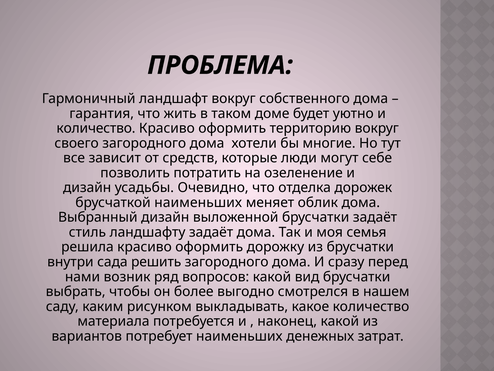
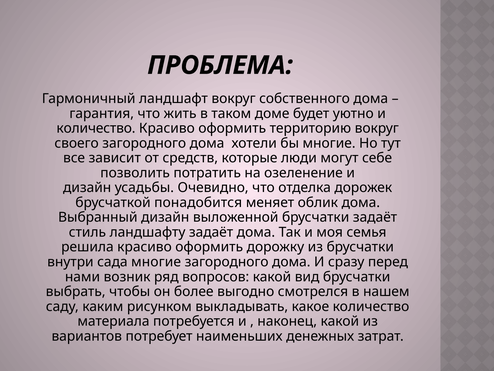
брусчаткой наименьших: наименьших -> понадобится (198, 202)
сада решить: решить -> многие (156, 262)
